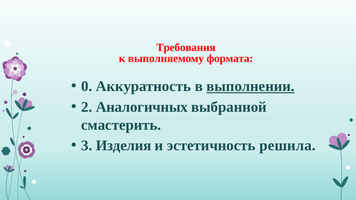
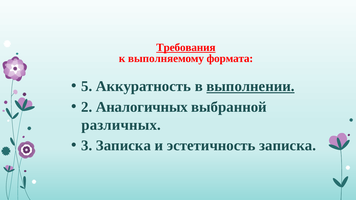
Требования underline: none -> present (186, 48)
0: 0 -> 5 (87, 86)
смастерить: смастерить -> различных (121, 125)
3 Изделия: Изделия -> Записка (123, 146)
эстетичность решила: решила -> записка (288, 146)
